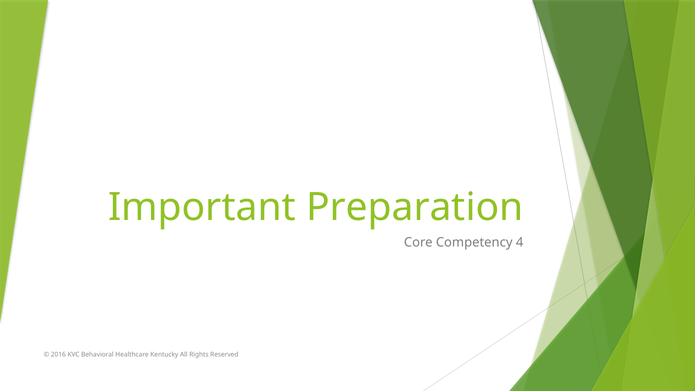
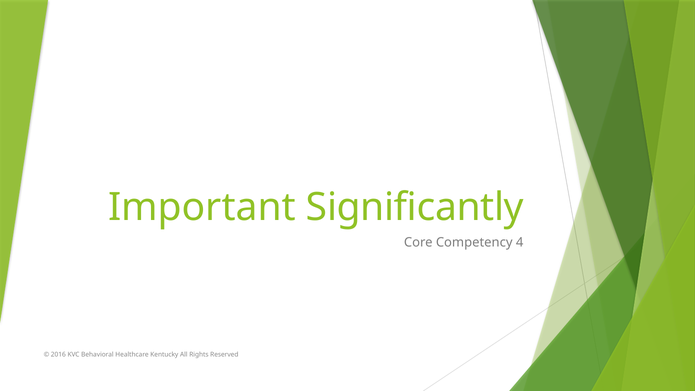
Preparation: Preparation -> Significantly (415, 208)
